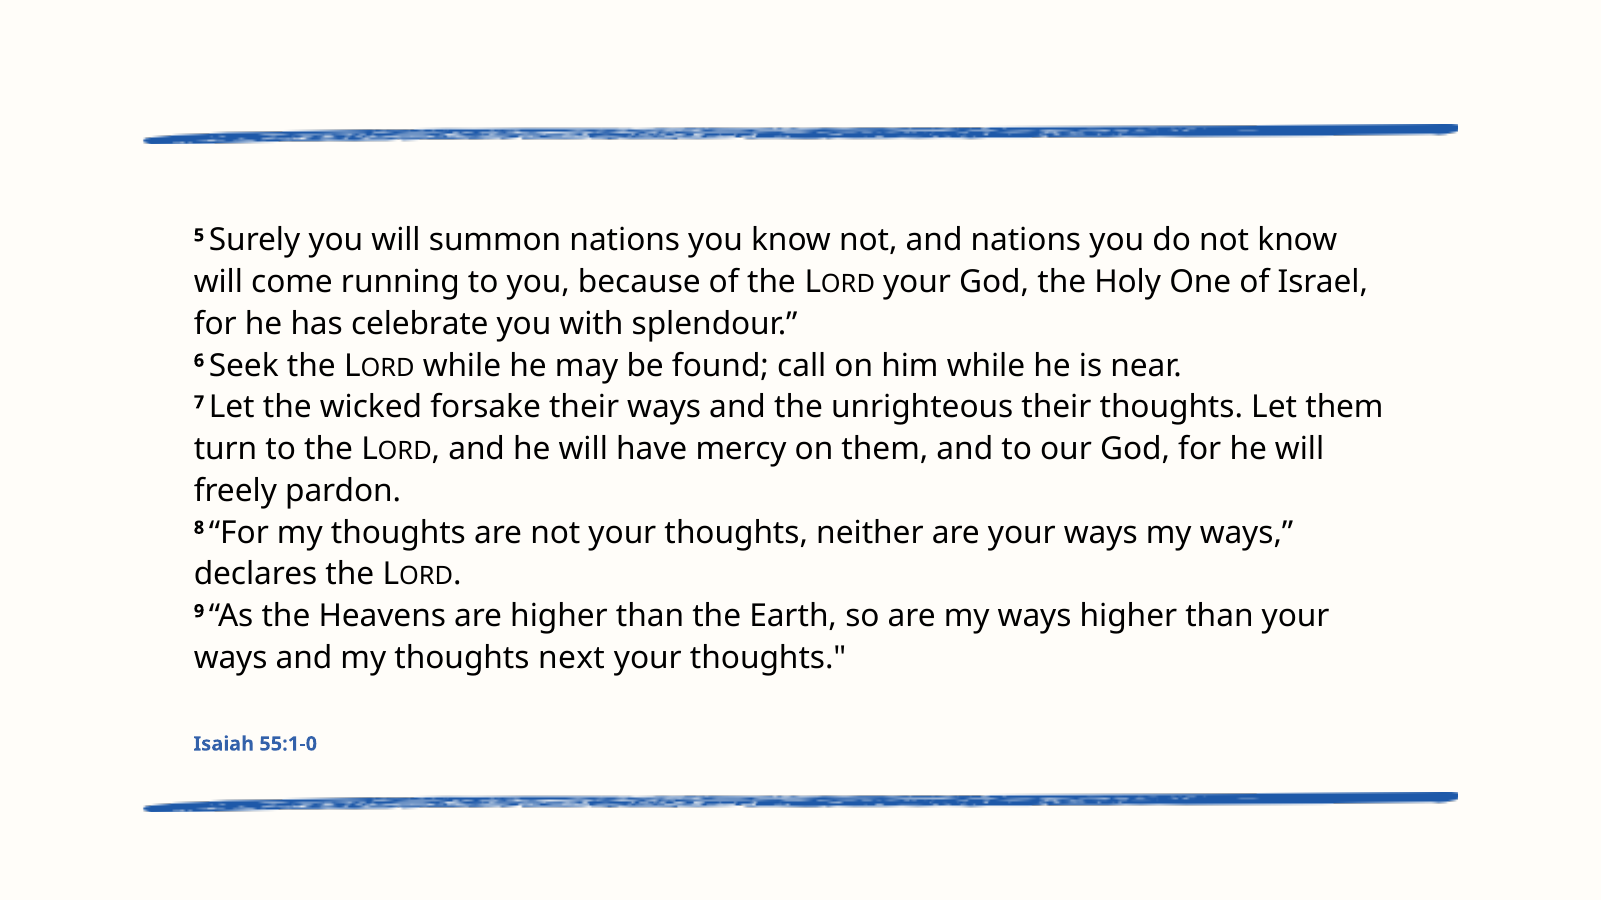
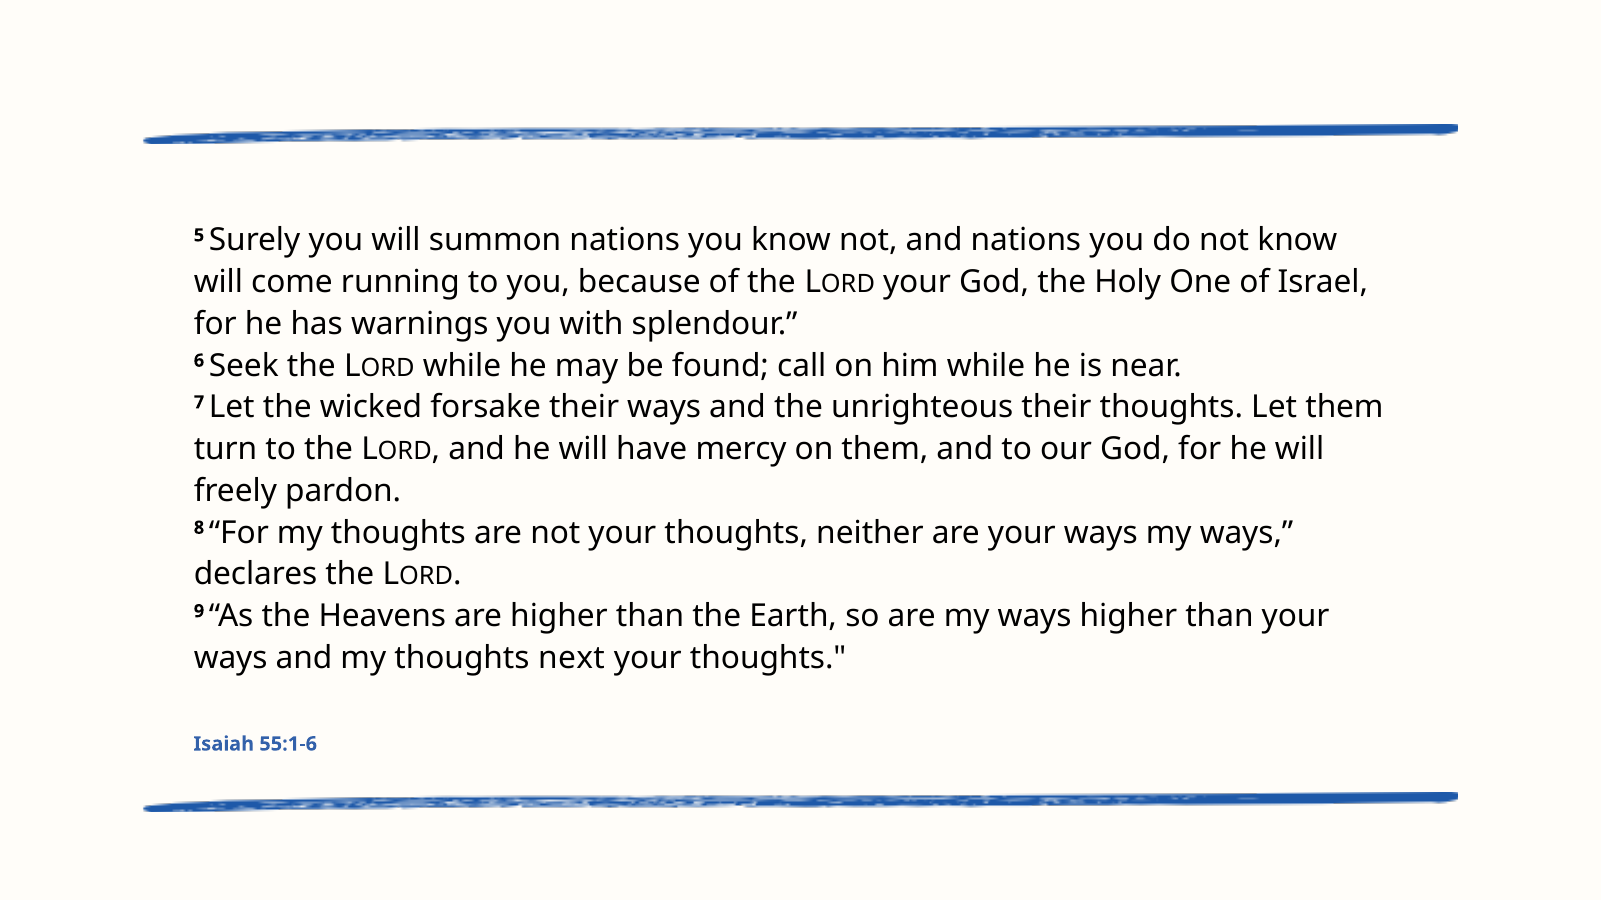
celebrate: celebrate -> warnings (420, 324)
55:1-0: 55:1-0 -> 55:1-6 (288, 744)
